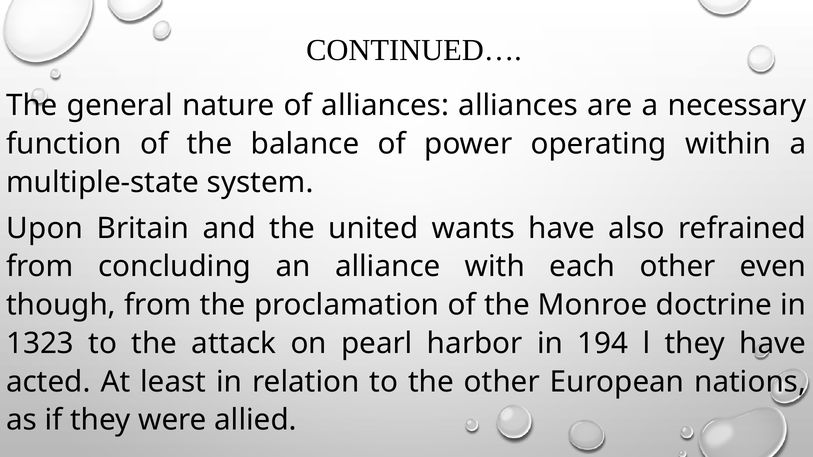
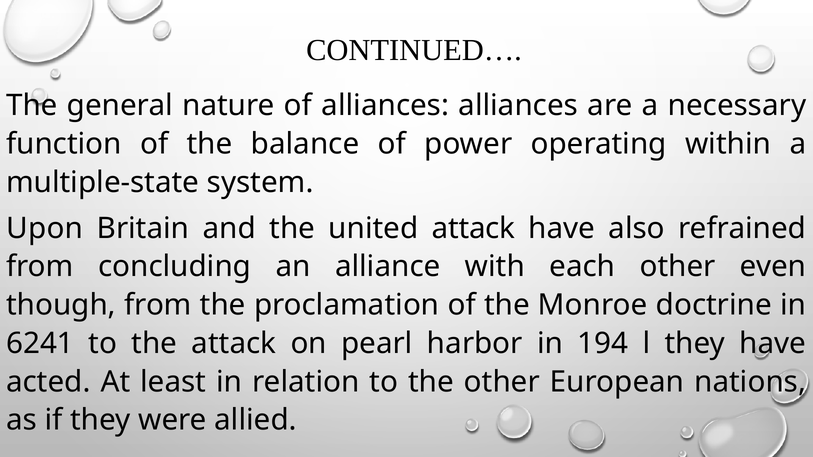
united wants: wants -> attack (473, 228)
1323: 1323 -> 6241 (40, 344)
